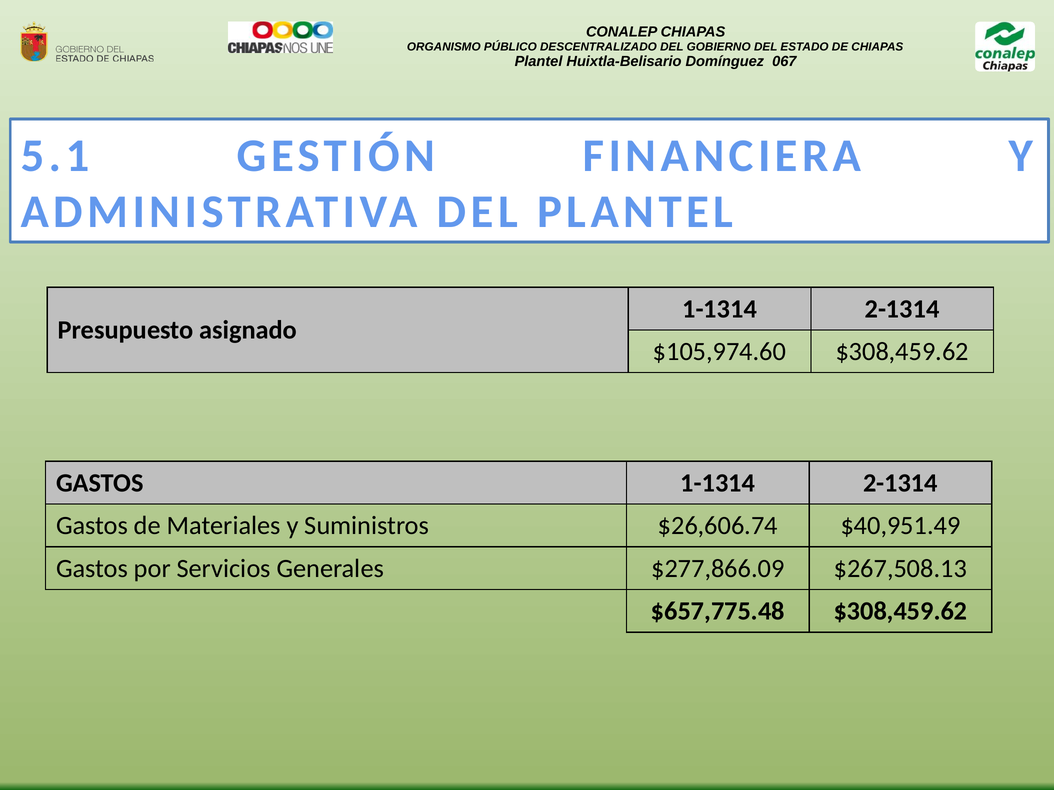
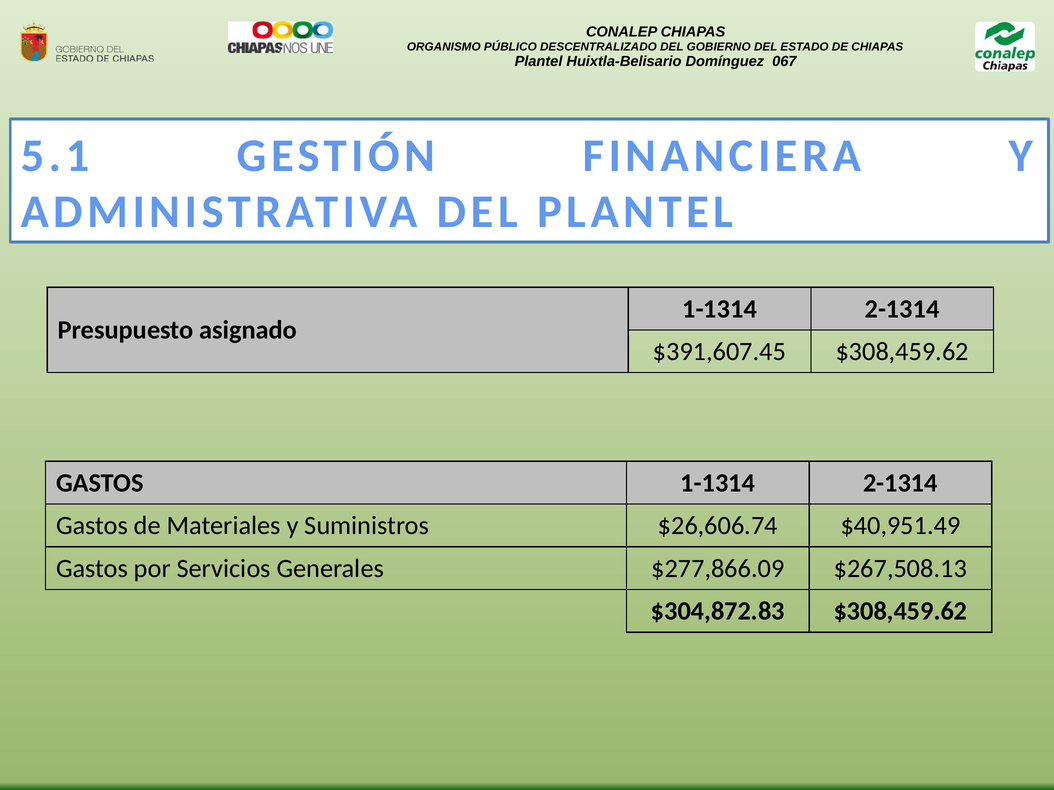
$105,974.60: $105,974.60 -> $391,607.45 (720, 352)
$657,775.48: $657,775.48 -> $304,872.83 (718, 612)
